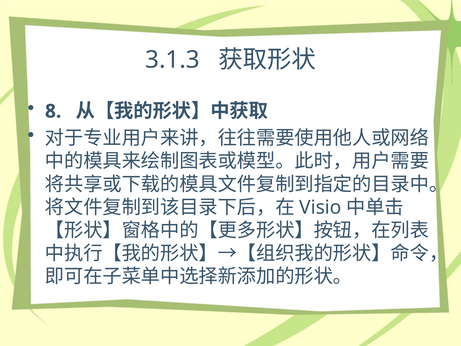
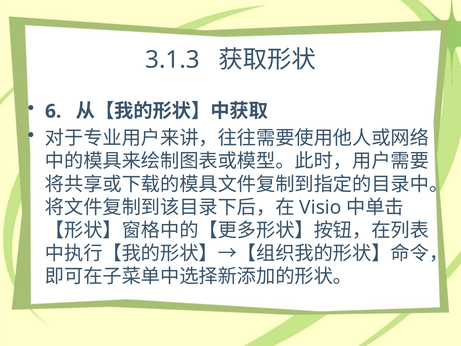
8: 8 -> 6 (53, 111)
